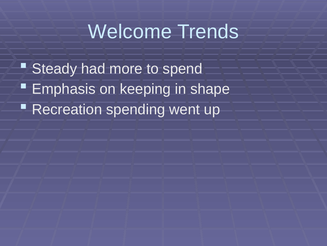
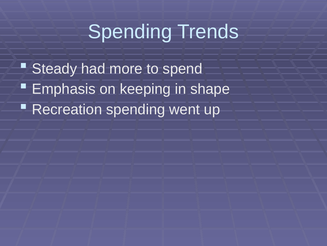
Welcome: Welcome -> Spending (130, 32)
